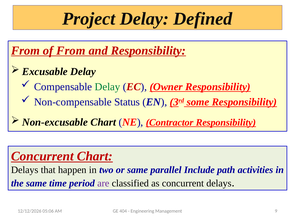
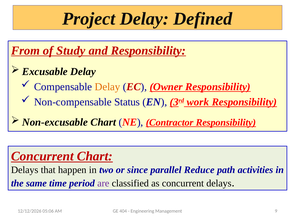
of From: From -> Study (71, 51)
Delay colour: green -> orange (108, 87)
some: some -> work (198, 102)
or same: same -> since (138, 170)
Include: Include -> Reduce (199, 170)
